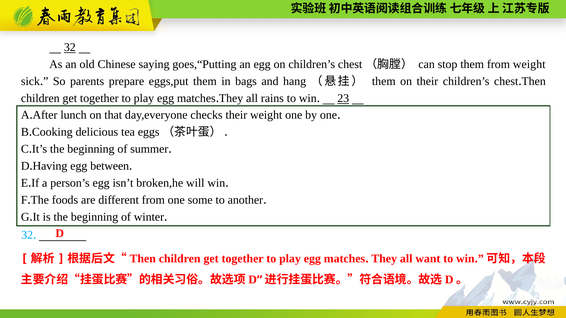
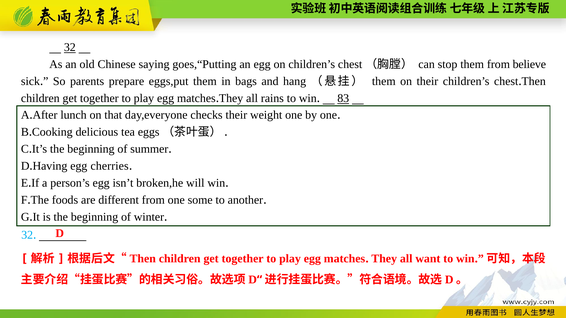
from weight: weight -> believe (529, 64)
23: 23 -> 83 (343, 98)
between: between -> cherries (110, 166)
